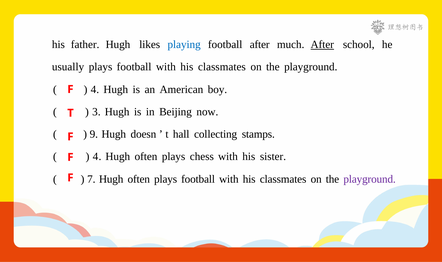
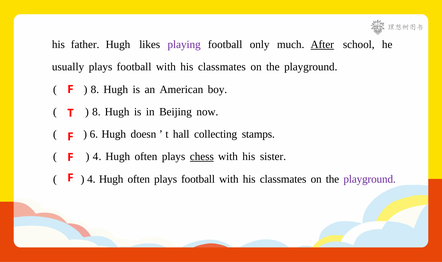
playing colour: blue -> purple (184, 45)
football after: after -> only (260, 45)
4: 4 -> 8 (95, 89)
3: 3 -> 8 (96, 112)
9: 9 -> 6 (94, 134)
chess underline: none -> present (202, 156)
7: 7 -> 4 (91, 179)
